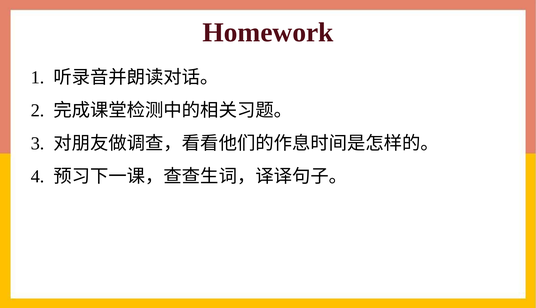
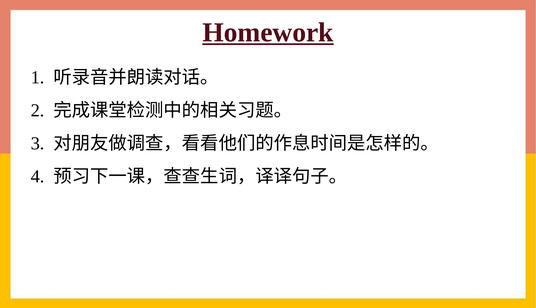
Homework underline: none -> present (268, 32)
